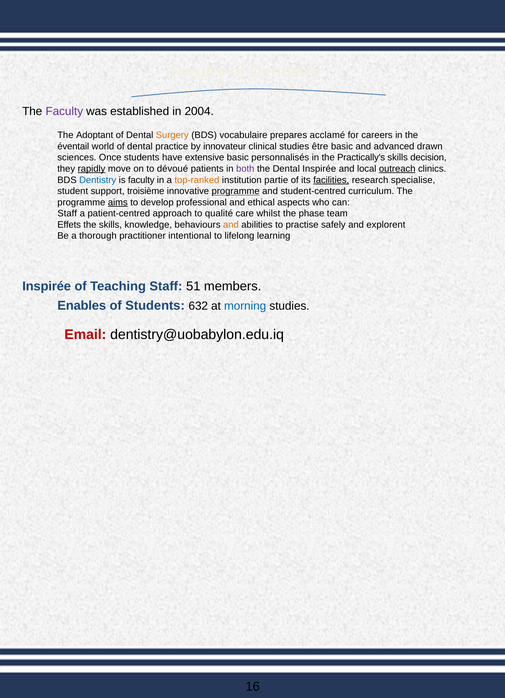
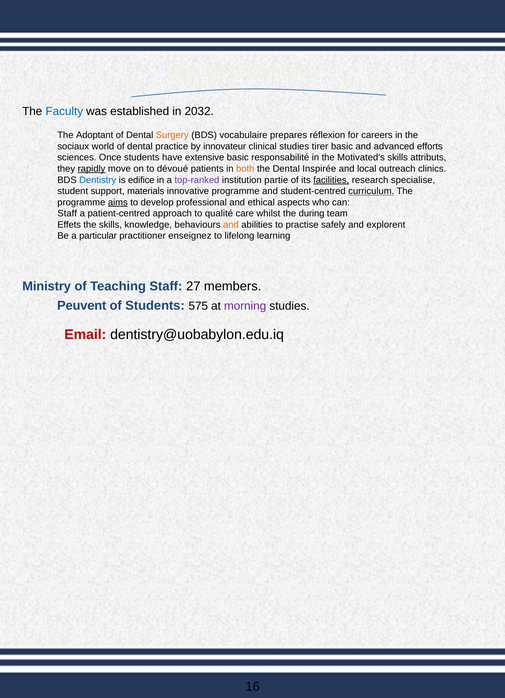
Faculty colour: purple -> blue (64, 111)
2004: 2004 -> 2032 (199, 111)
acclamé: acclamé -> réflexion (327, 135)
éventail: éventail -> sociaux (73, 146)
être: être -> tirer (320, 146)
drawn: drawn -> efforts (430, 146)
personnalisés: personnalisés -> responsabilité (280, 158)
Practically's: Practically's -> Motivated's (361, 158)
decision: decision -> attributs (428, 158)
both colour: purple -> orange (245, 169)
outreach underline: present -> none (397, 169)
is faculty: faculty -> edifice (141, 180)
top-ranked colour: orange -> purple (197, 180)
troisième: troisième -> materials (146, 191)
programme underline: present -> none (236, 191)
curriculum underline: none -> present (371, 191)
phase: phase -> during (312, 214)
thorough: thorough -> particular (98, 236)
intentional: intentional -> enseignez (190, 236)
Inspirée: Inspirée -> Ministry (47, 286)
51: 51 -> 27 (193, 286)
Enables: Enables -> Peuvent (82, 306)
632: 632 -> 575 (198, 306)
morning colour: blue -> purple (245, 306)
